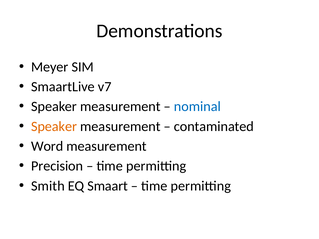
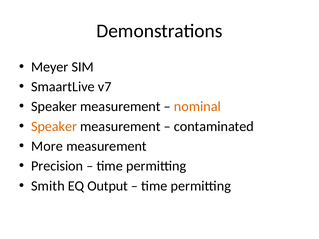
nominal colour: blue -> orange (197, 107)
Word: Word -> More (47, 146)
Smaart: Smaart -> Output (108, 186)
